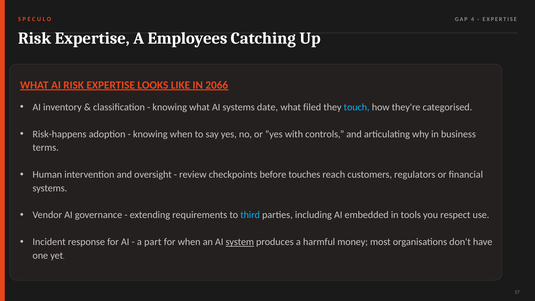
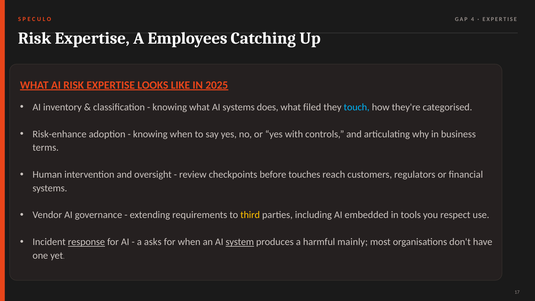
2066: 2066 -> 2025 (217, 85)
date: date -> does (268, 107)
Risk-happens: Risk-happens -> Risk-enhance (60, 134)
third colour: light blue -> yellow (250, 215)
response underline: none -> present (86, 242)
part: part -> asks (153, 242)
money: money -> mainly (353, 242)
